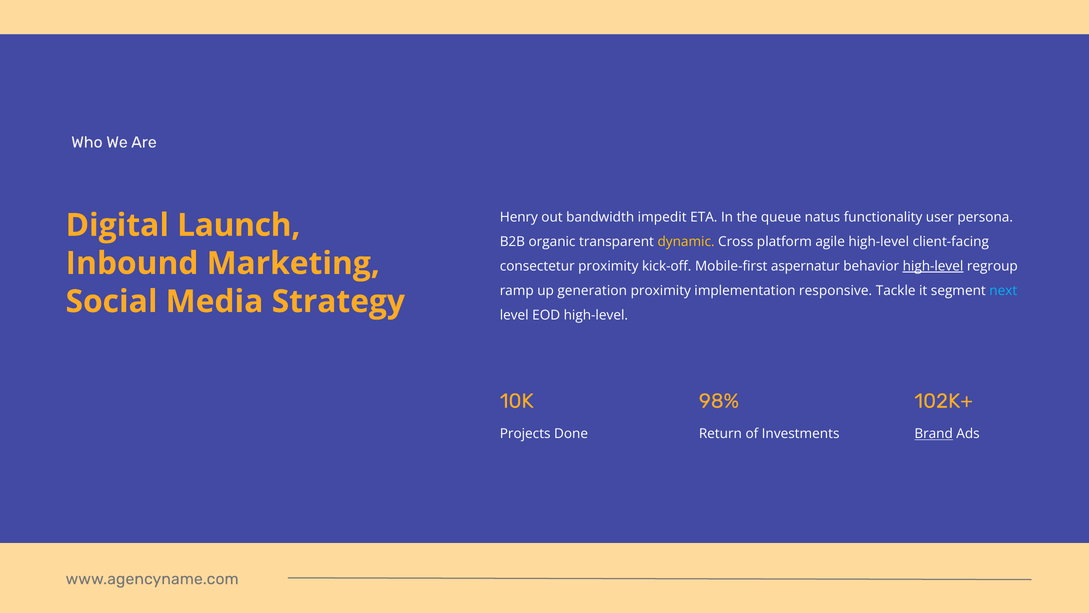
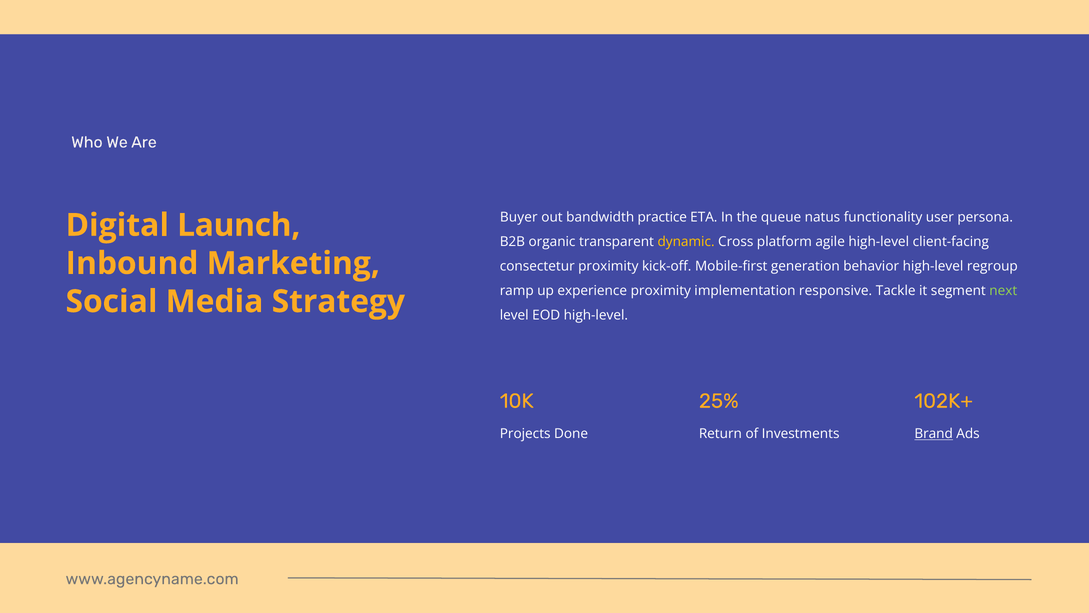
Henry: Henry -> Buyer (519, 217)
impedit: impedit -> practice (662, 217)
aspernatur: aspernatur -> generation (805, 266)
high-level underline: present -> none (933, 266)
generation: generation -> experience (592, 290)
next colour: light blue -> light green (1003, 290)
98%: 98% -> 25% (719, 401)
